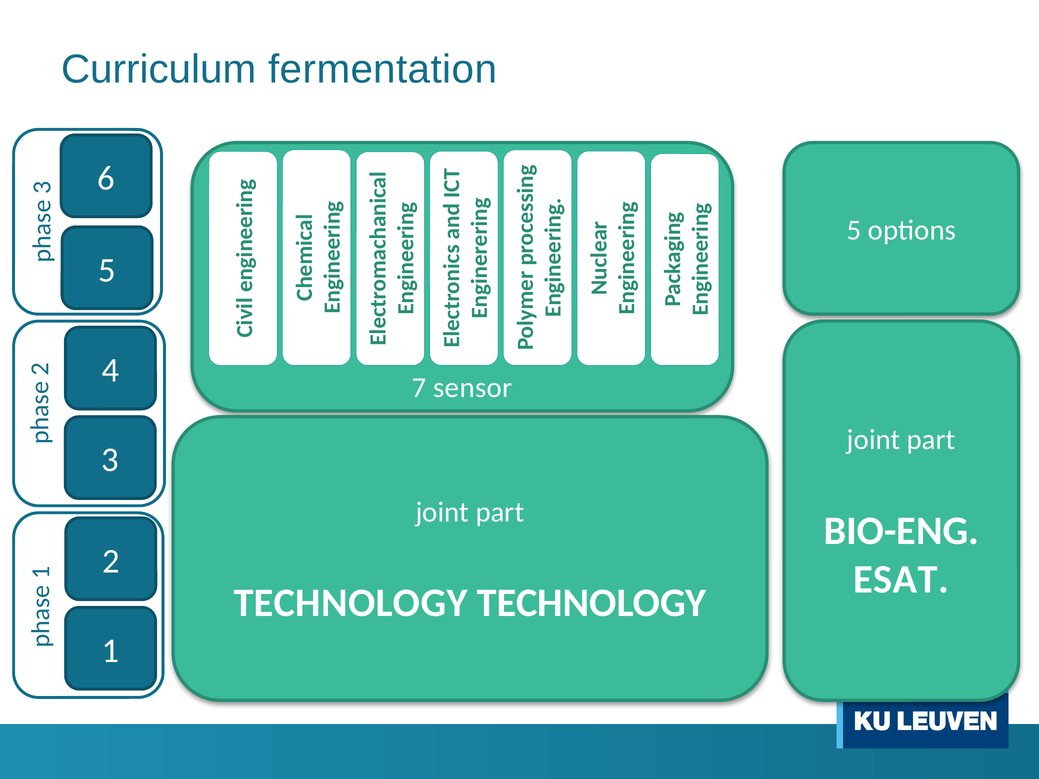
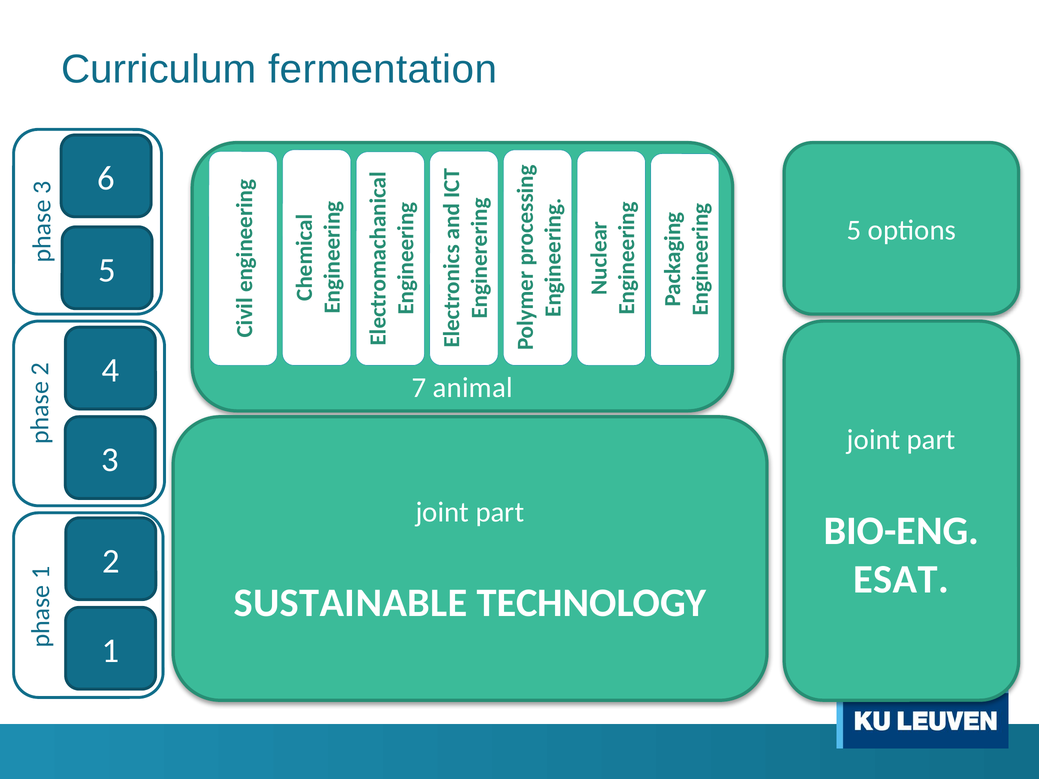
sensor: sensor -> animal (473, 388)
TECHNOLOGY: TECHNOLOGY -> SUSTAINABLE (351, 603)
